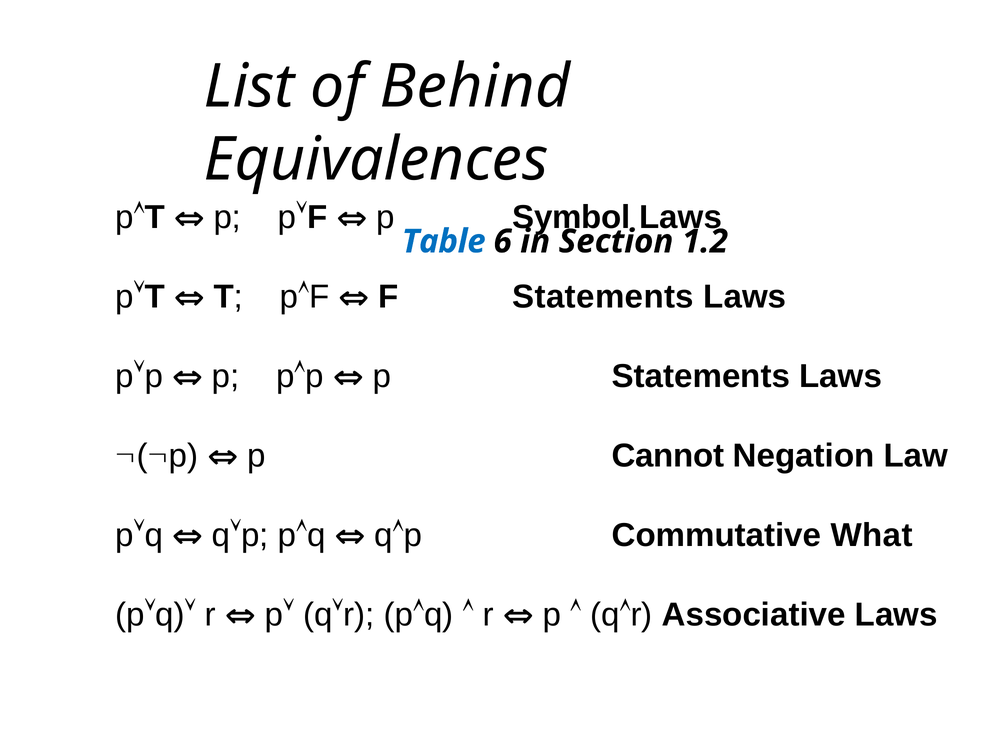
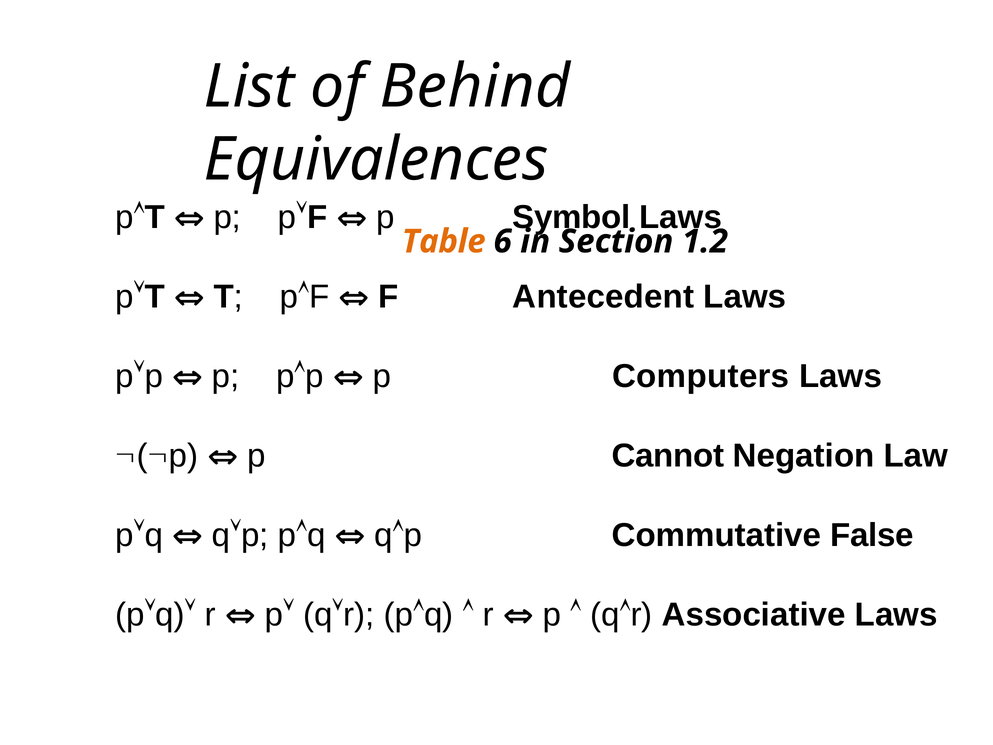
Table colour: blue -> orange (444, 241)
F Statements: Statements -> Antecedent (603, 297)
p Statements: Statements -> Computers (701, 376)
What: What -> False (872, 535)
